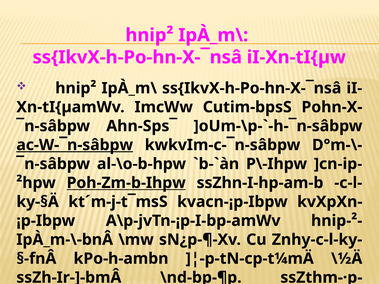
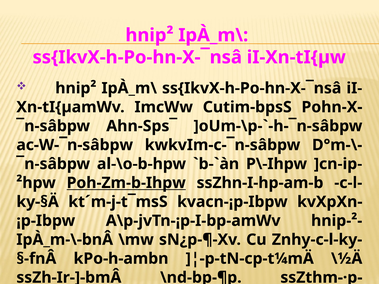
ac-W-¯n-sâbpw underline: present -> none (75, 145)
